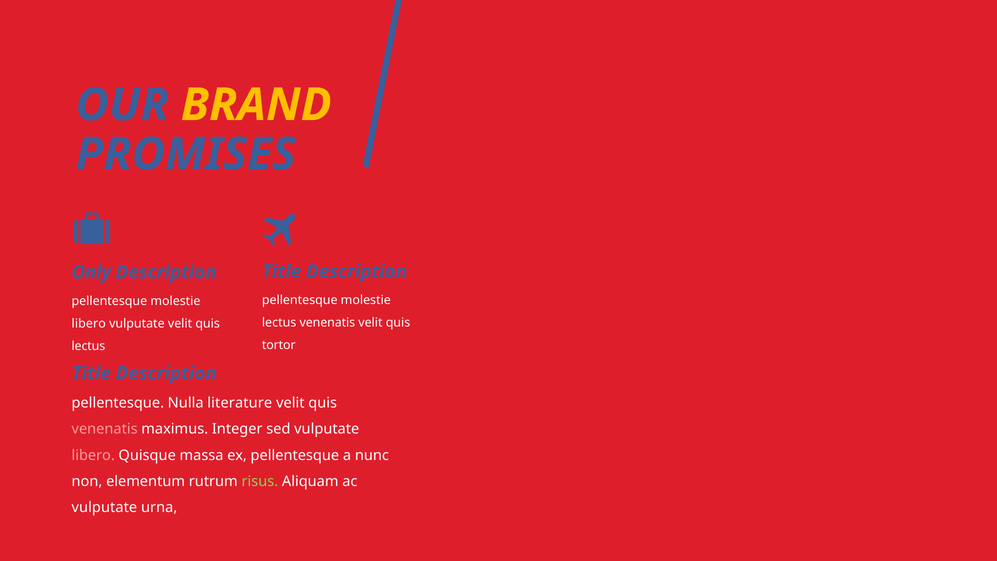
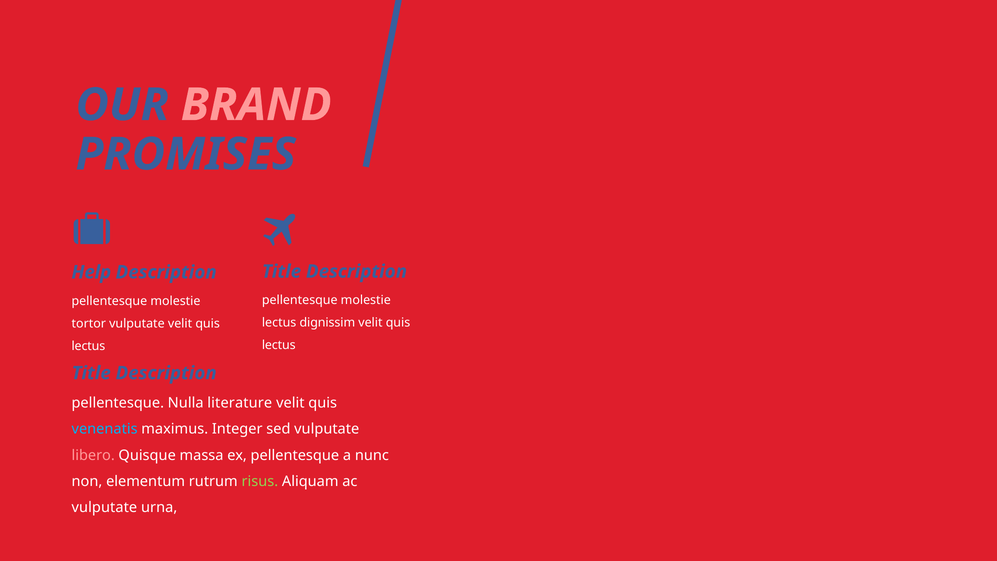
BRAND colour: yellow -> pink (256, 105)
Only: Only -> Help (91, 272)
lectus venenatis: venenatis -> dignissim (327, 323)
libero: libero -> tortor (89, 323)
tortor: tortor -> lectus (279, 345)
venenatis colour: pink -> light blue (105, 429)
